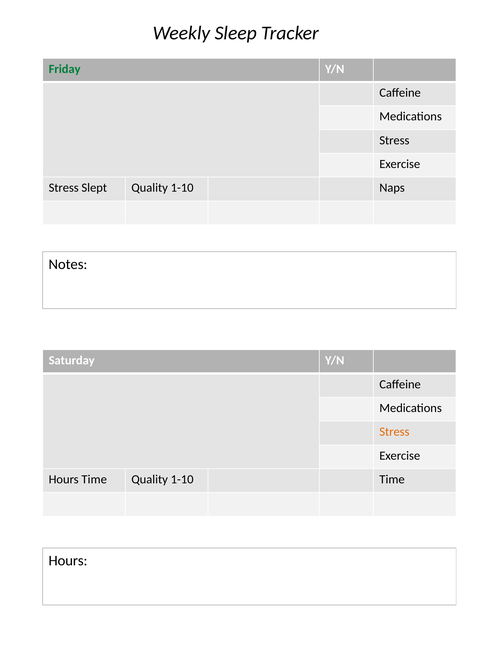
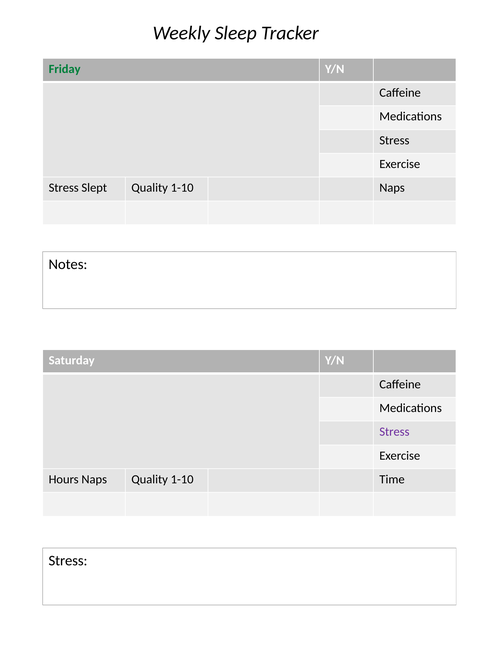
Stress colour: orange -> purple (394, 432)
Hours Time: Time -> Naps (94, 480)
Hours: Hours -> Stress (68, 561)
